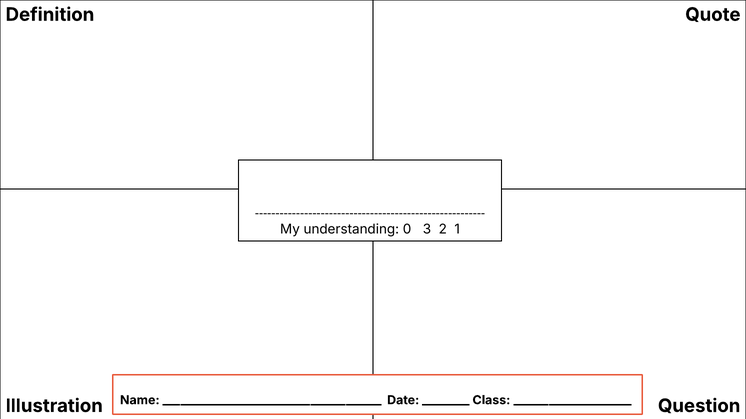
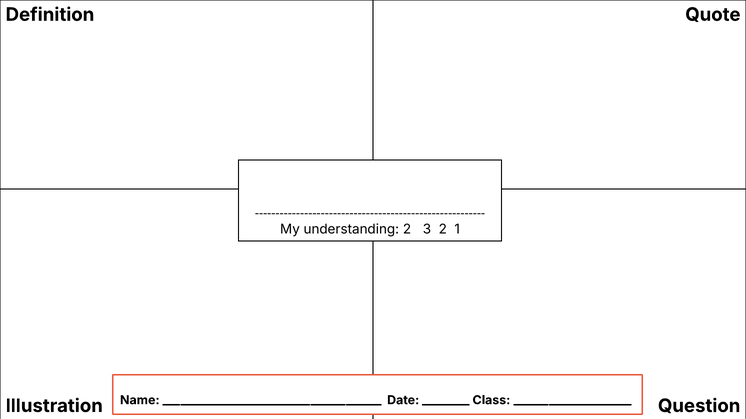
understanding 0: 0 -> 2 (407, 230)
